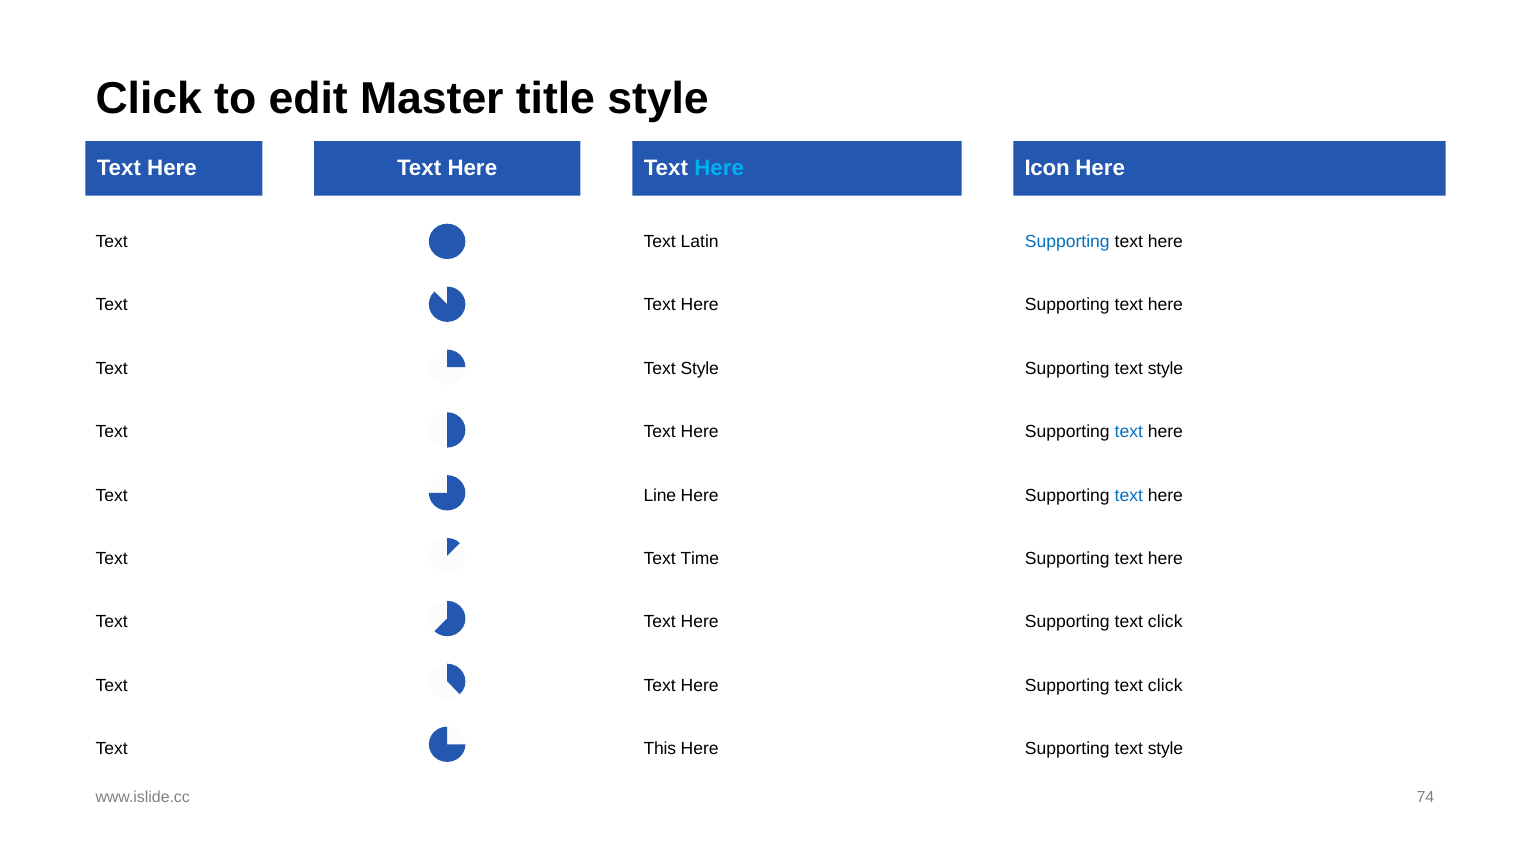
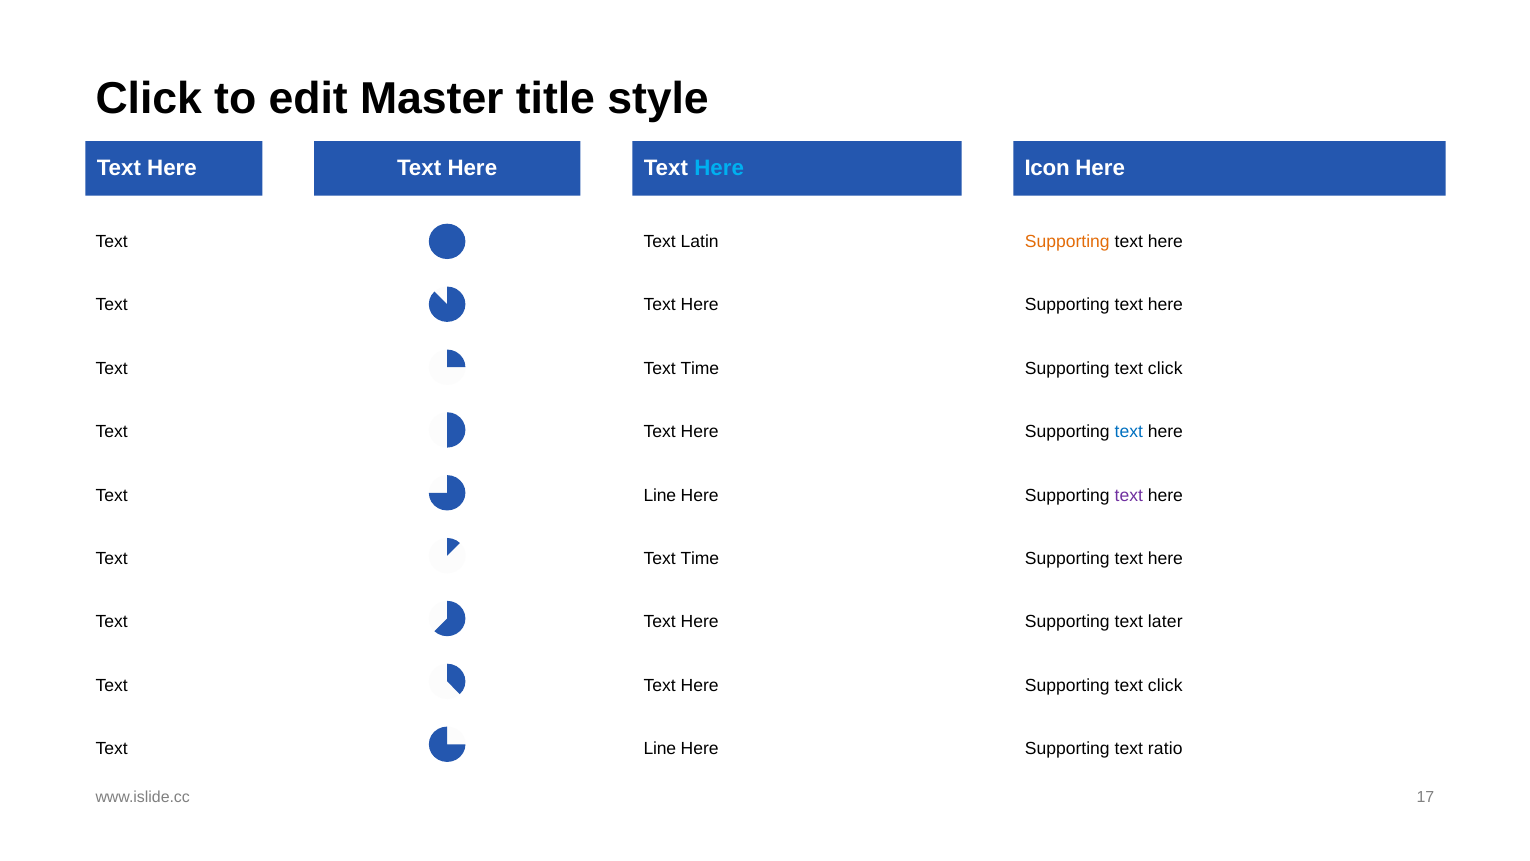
Supporting colour: blue -> orange (1067, 241)
Style: Style -> Time (700, 368)
style: style -> click (1165, 368)
text colour: blue -> purple (1129, 495)
click: click -> later (1165, 622)
This: This -> Line (660, 749)
style: style -> ratio (1165, 749)
74: 74 -> 17 (1426, 797)
